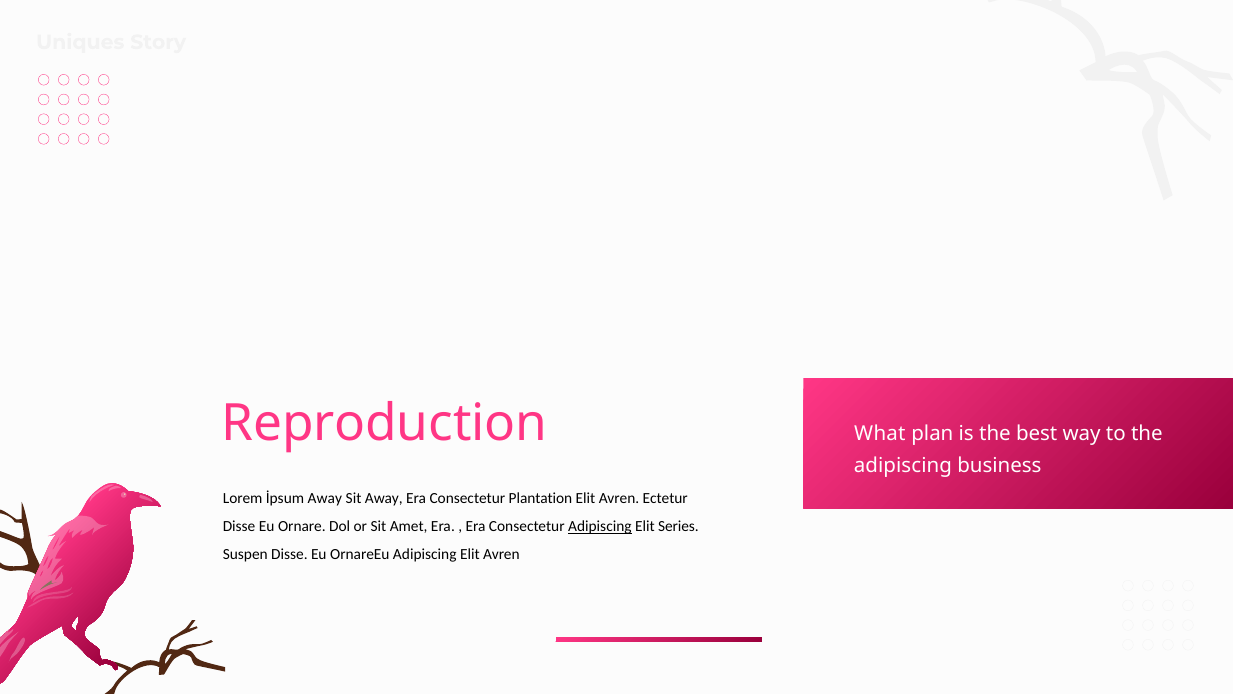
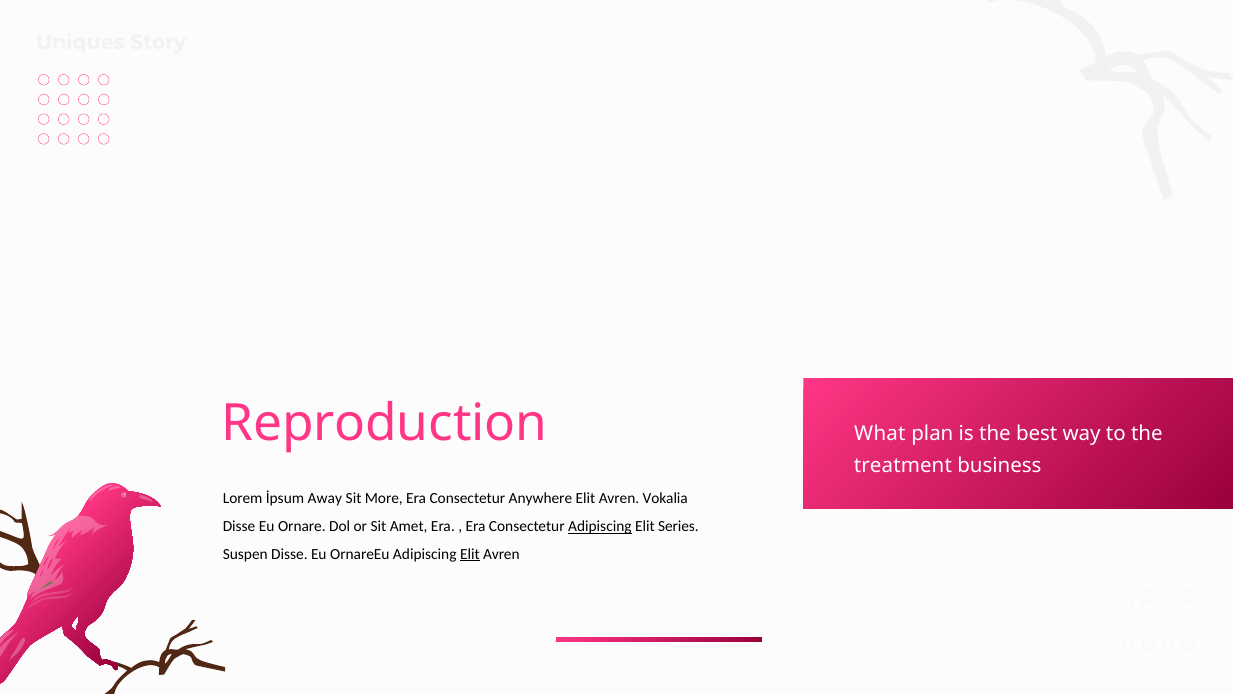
adipiscing: adipiscing -> treatment (903, 465)
Sit Away: Away -> More (384, 498)
Plantation: Plantation -> Anywhere (540, 498)
Ectetur: Ectetur -> Vokalia (665, 498)
Elit underline: none -> present (470, 554)
